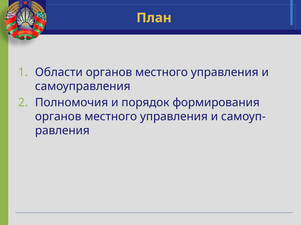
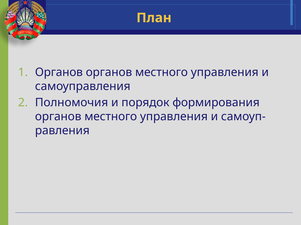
Области: Области -> Органов (59, 72)
